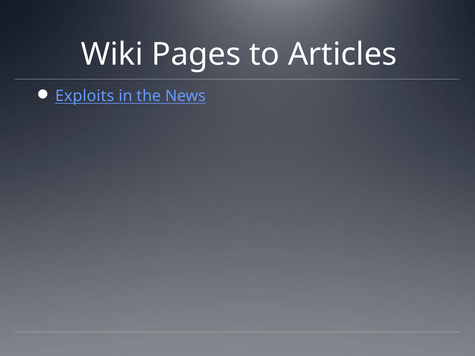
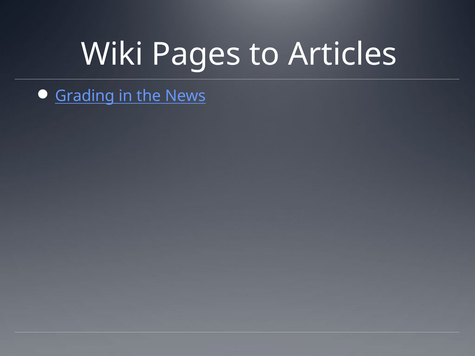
Exploits: Exploits -> Grading (85, 96)
